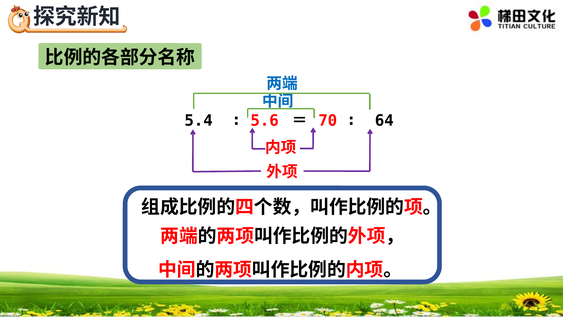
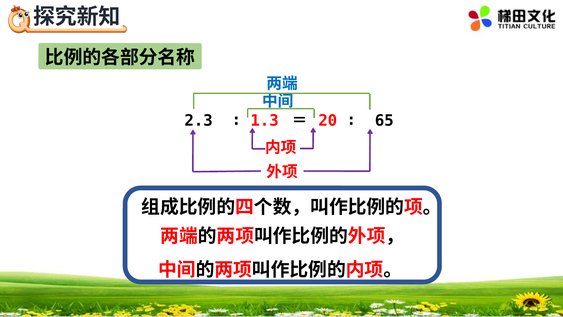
5.4: 5.4 -> 2.3 (199, 121)
5.6: 5.6 -> 1.3 (265, 121)
70: 70 -> 20 (328, 121)
64: 64 -> 65 (384, 121)
